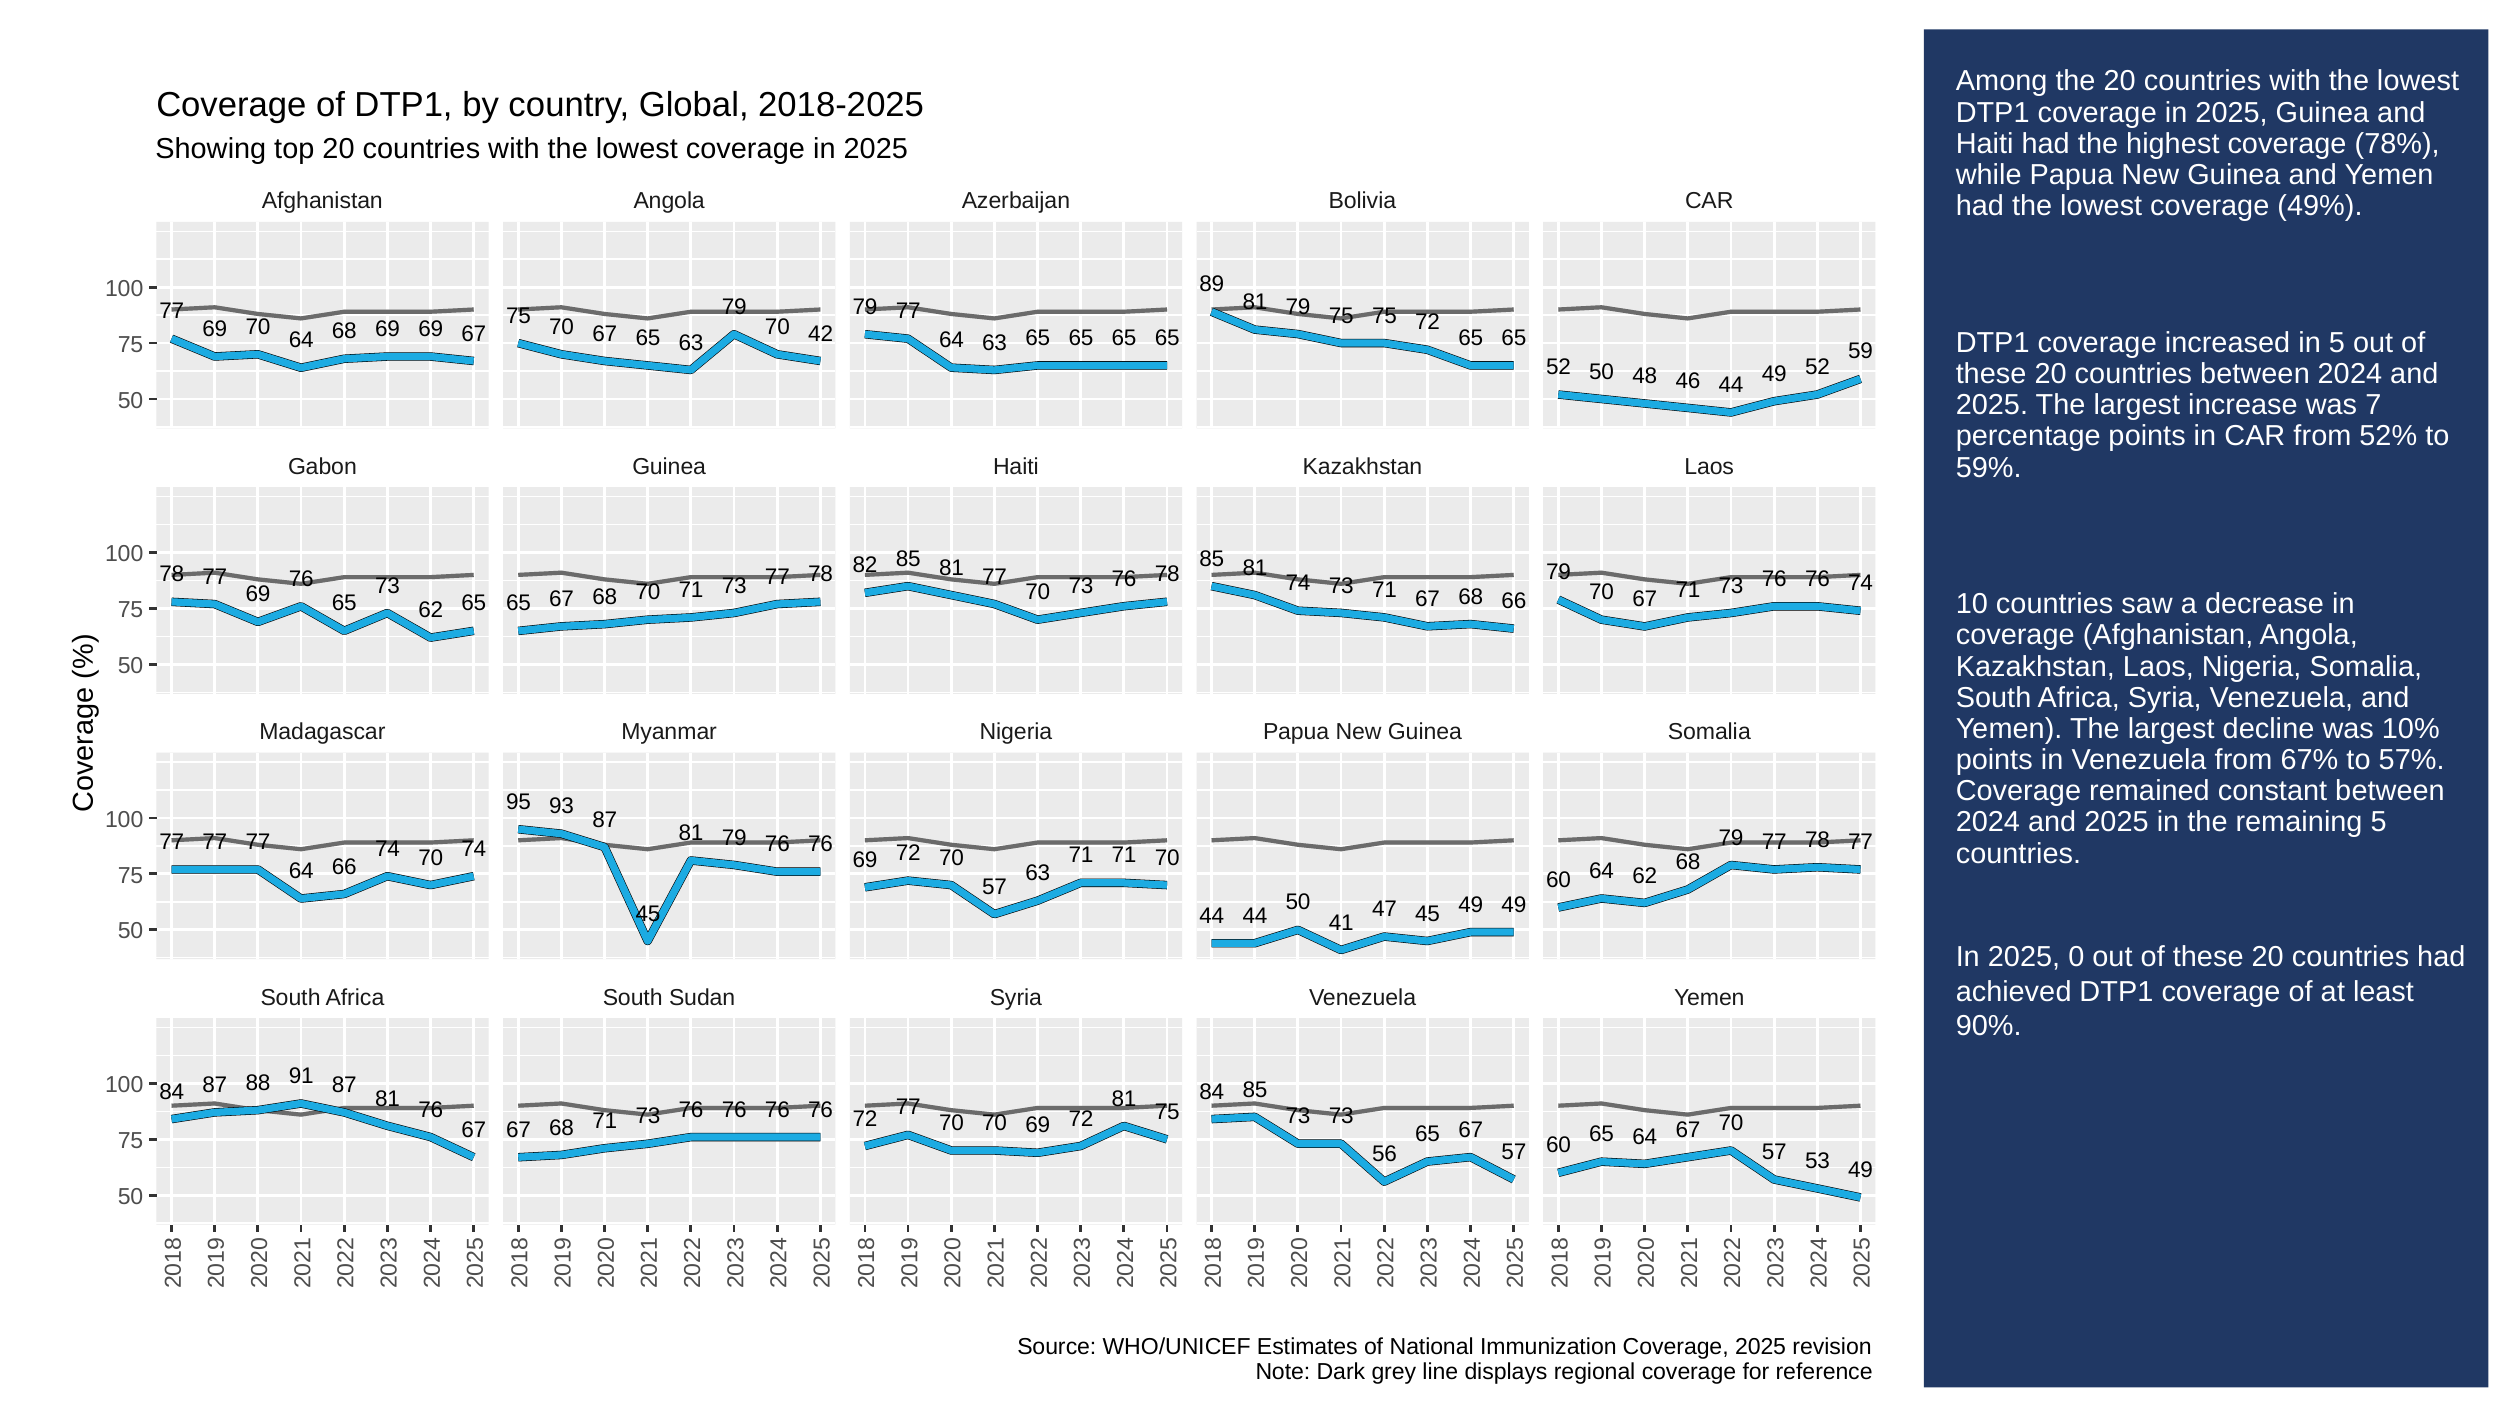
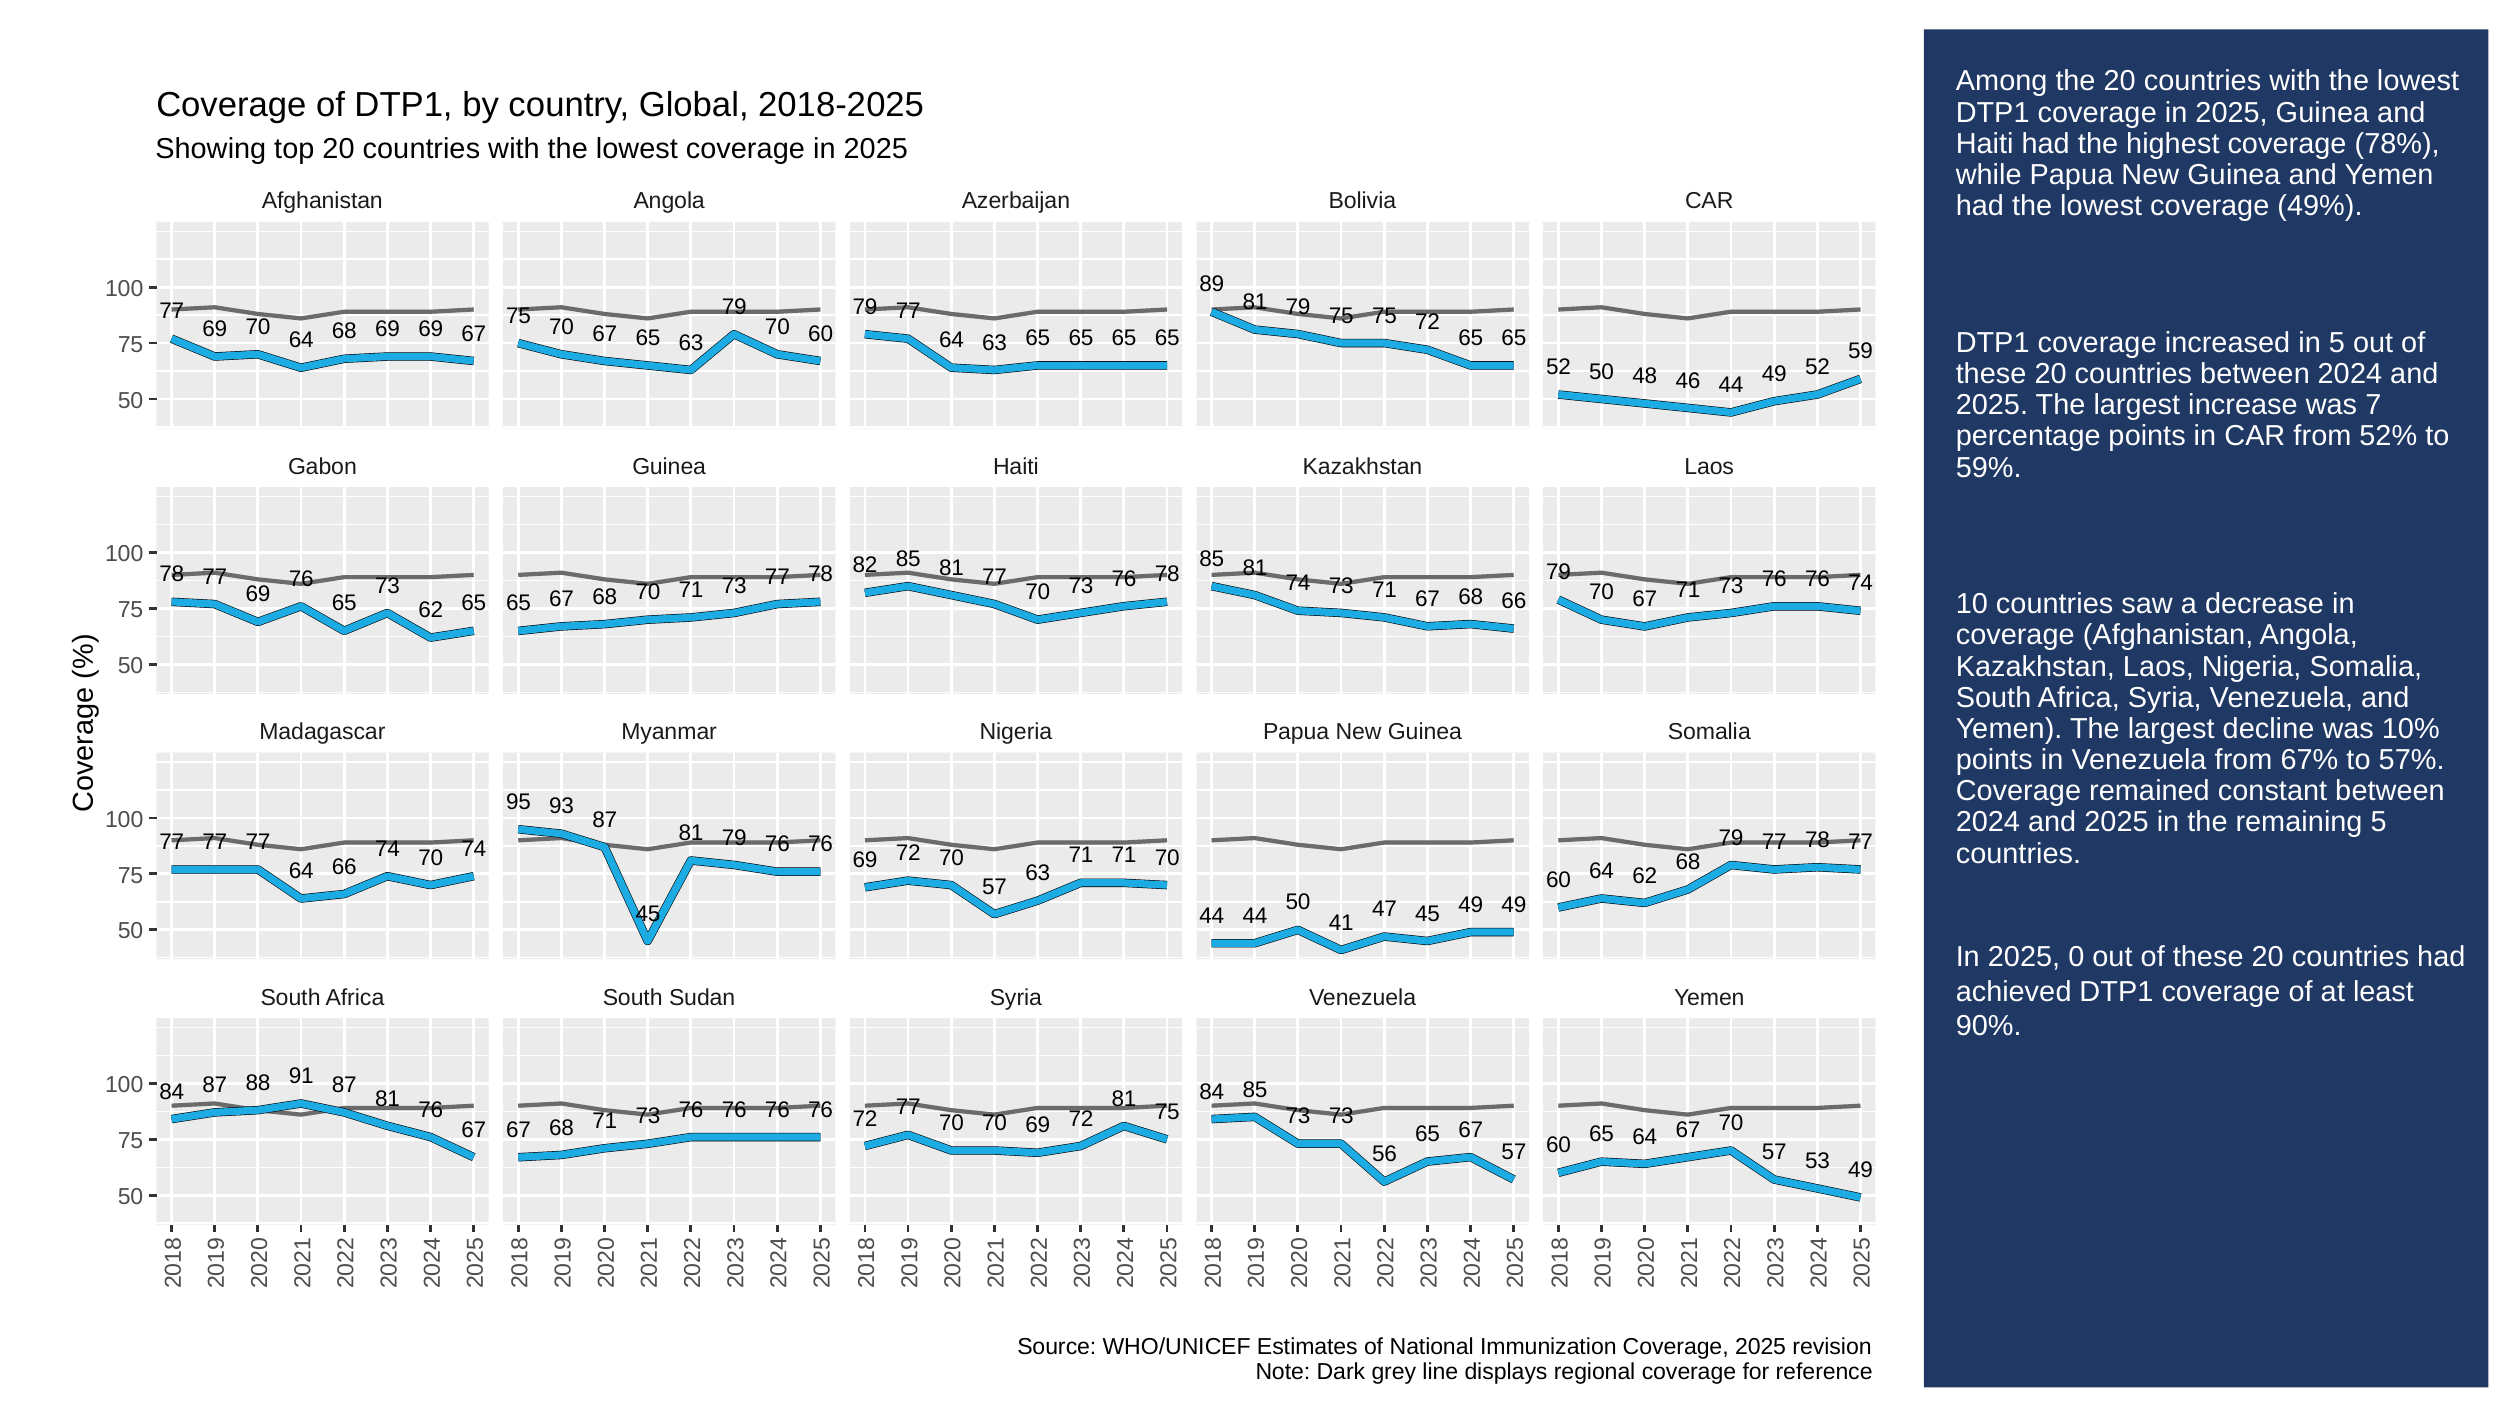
70 42: 42 -> 60 (821, 334)
